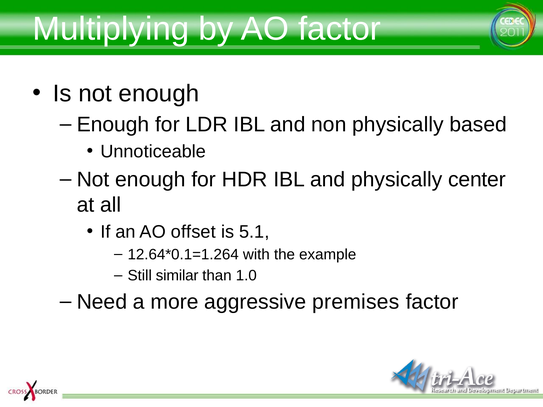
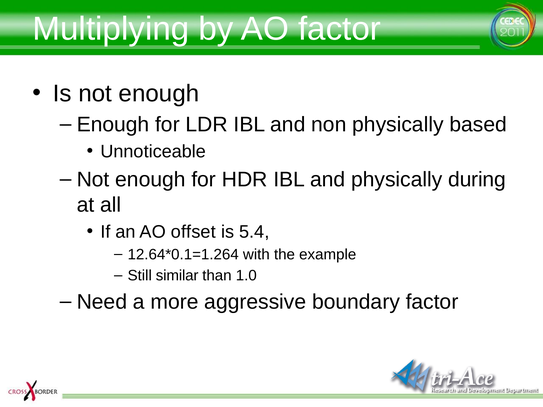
center: center -> during (477, 180)
5.1: 5.1 -> 5.4 (254, 232)
premises: premises -> boundary (356, 302)
